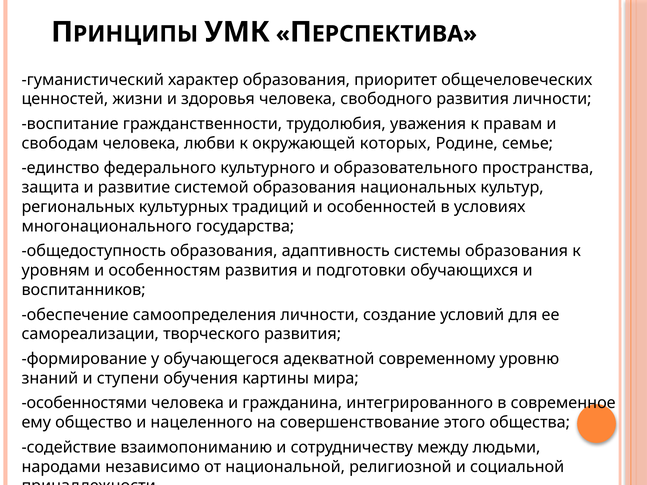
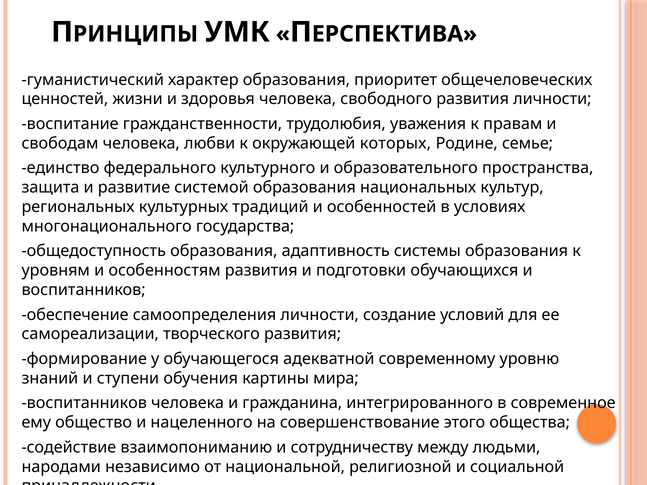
особенностями: особенностями -> воспитанников (84, 403)
